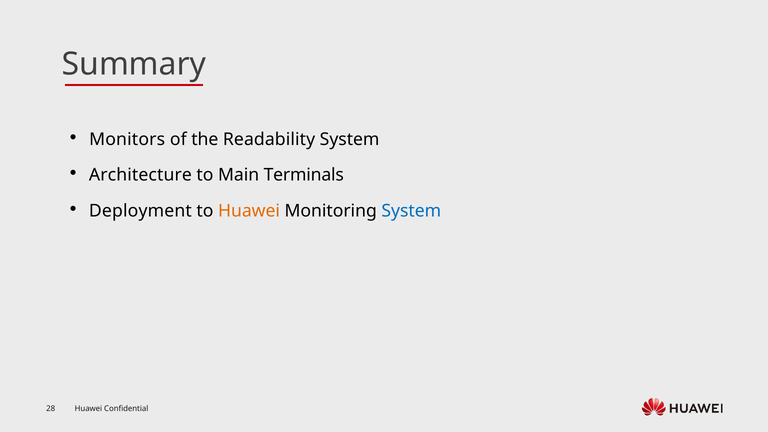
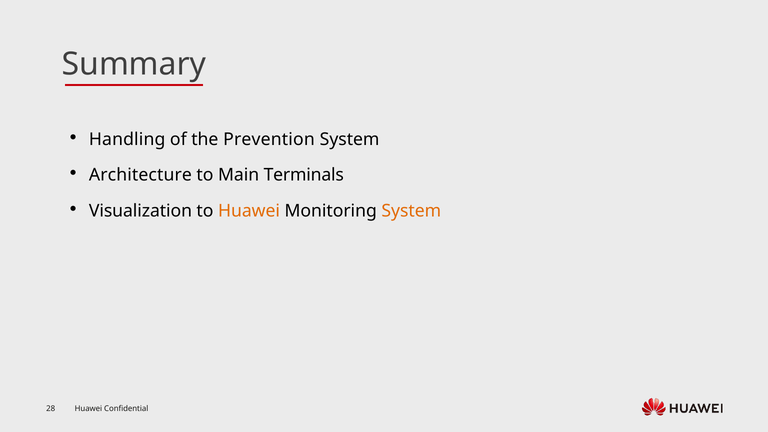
Monitors: Monitors -> Handling (127, 139)
Readability: Readability -> Prevention (269, 139)
Deployment: Deployment -> Visualization (140, 211)
System colour: blue -> orange (411, 211)
